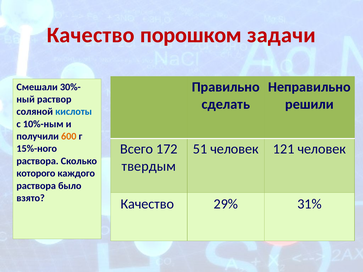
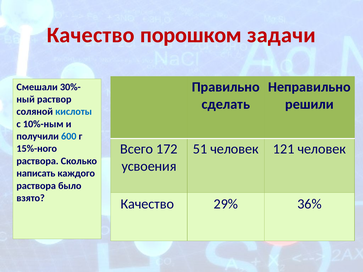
600 colour: orange -> blue (69, 136)
твердым: твердым -> усвоения (149, 166)
которого: которого -> написать (36, 173)
31%: 31% -> 36% (309, 204)
